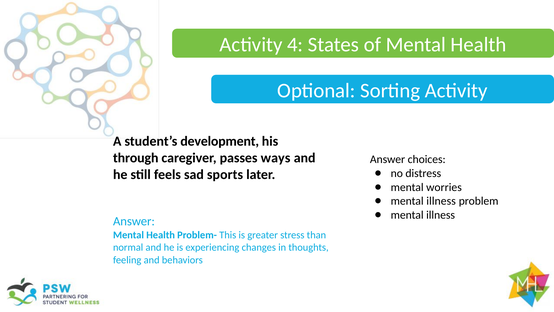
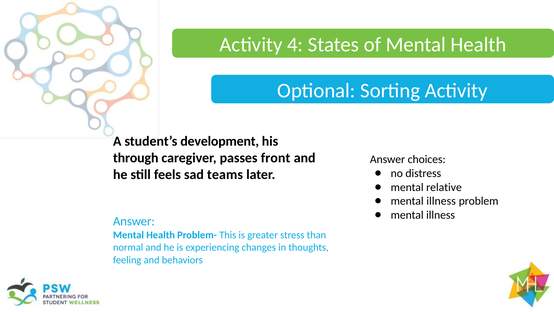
ways: ways -> front (276, 158)
sports: sports -> teams (225, 174)
worries: worries -> relative (444, 187)
